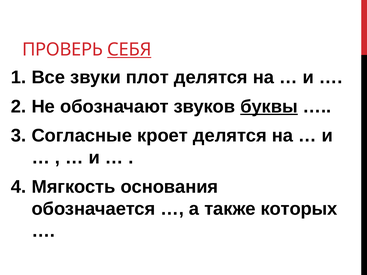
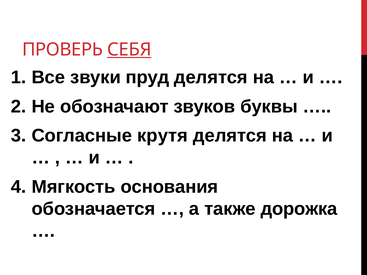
плот: плот -> пруд (147, 77)
буквы underline: present -> none (269, 107)
кроет: кроет -> крутя (163, 136)
которых: которых -> дорожка (299, 209)
